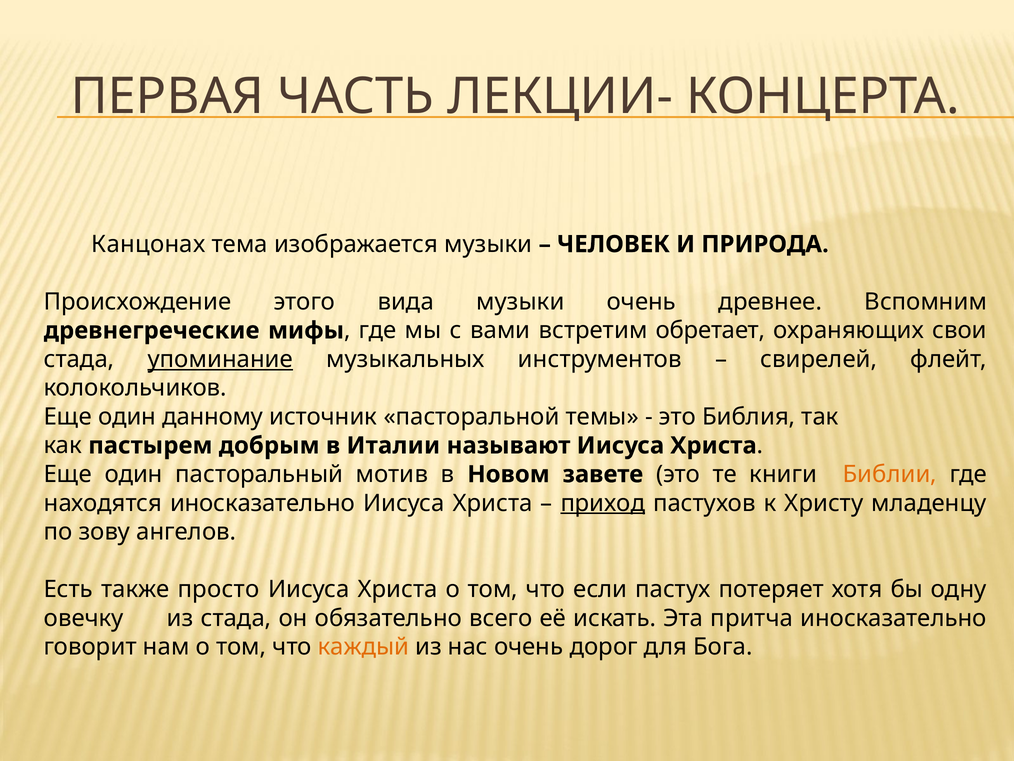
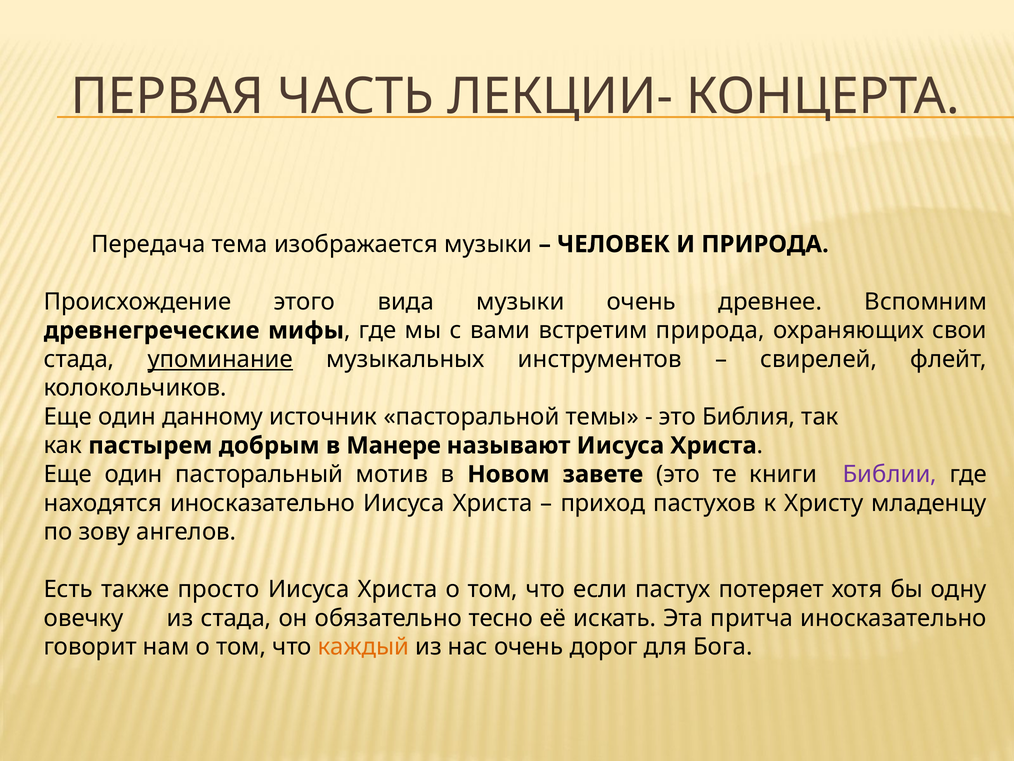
Канцонах: Канцонах -> Передача (148, 244)
встретим обретает: обретает -> природа (710, 330)
Италии: Италии -> Манере (394, 445)
Библии colour: orange -> purple (890, 474)
приход underline: present -> none (603, 503)
всего: всего -> тесно (501, 618)
